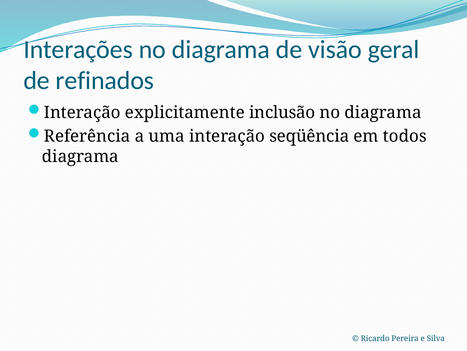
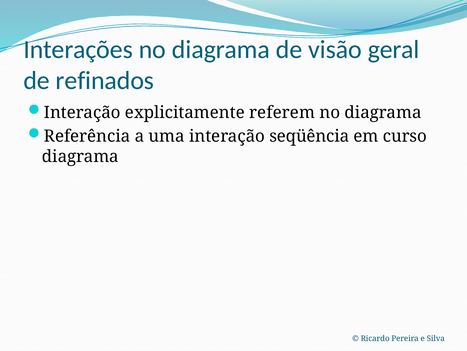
inclusão: inclusão -> referem (282, 112)
todos: todos -> curso (405, 136)
